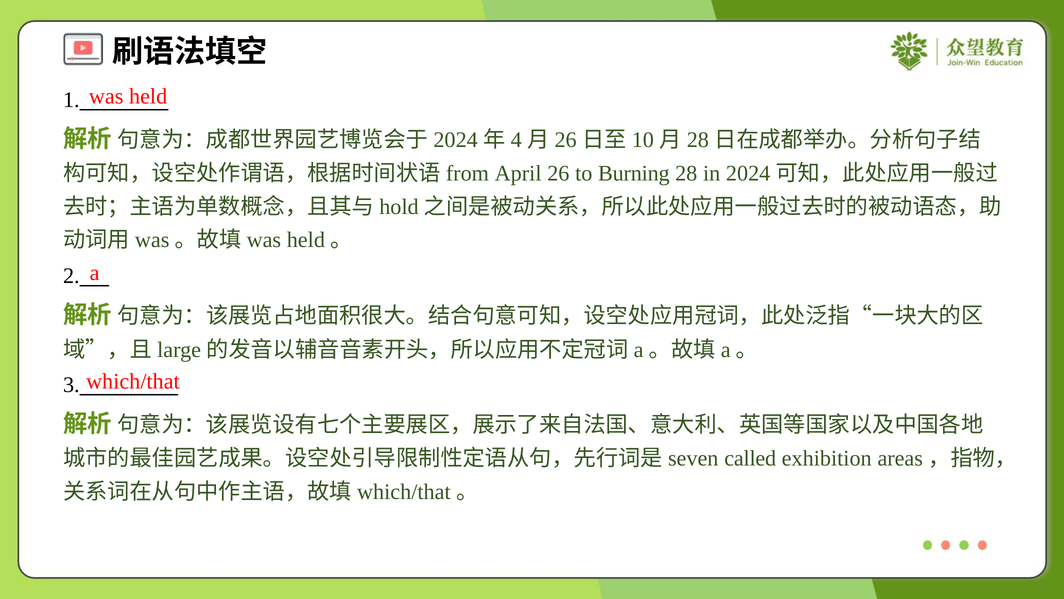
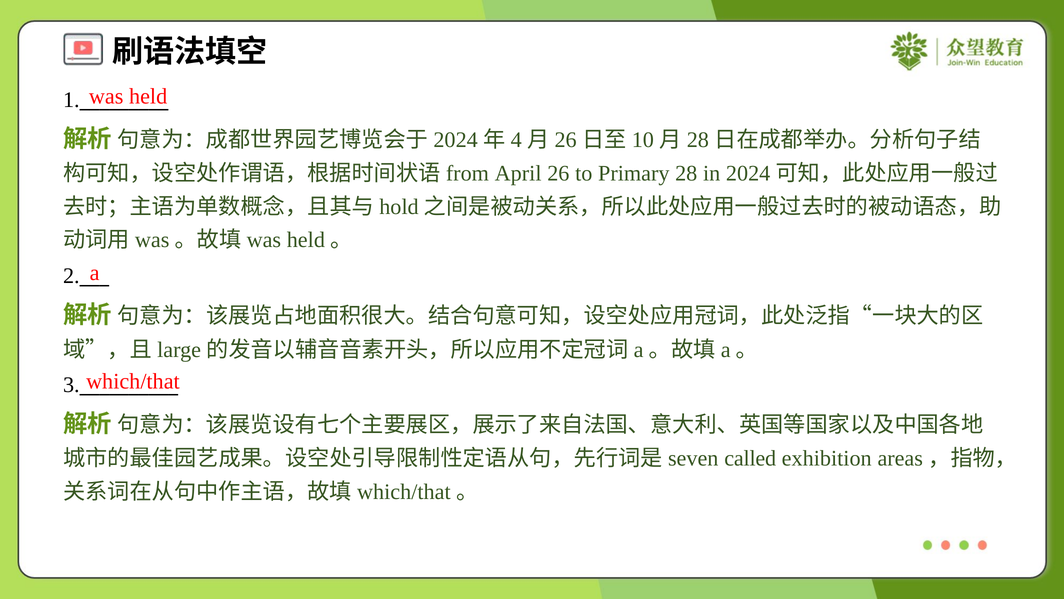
Burning: Burning -> Primary (634, 173)
